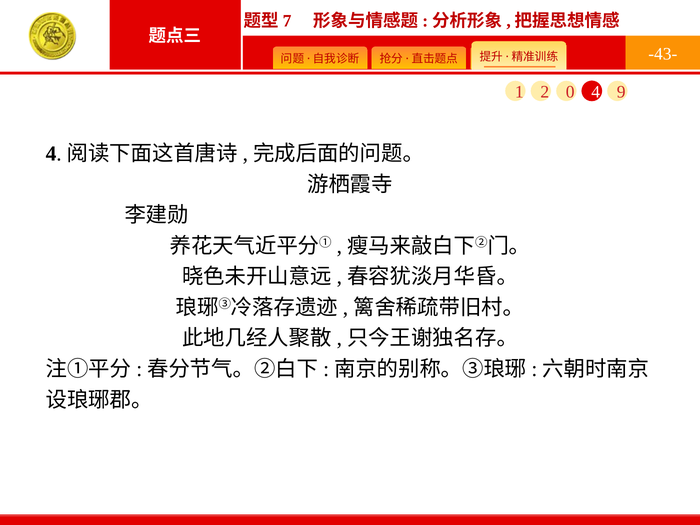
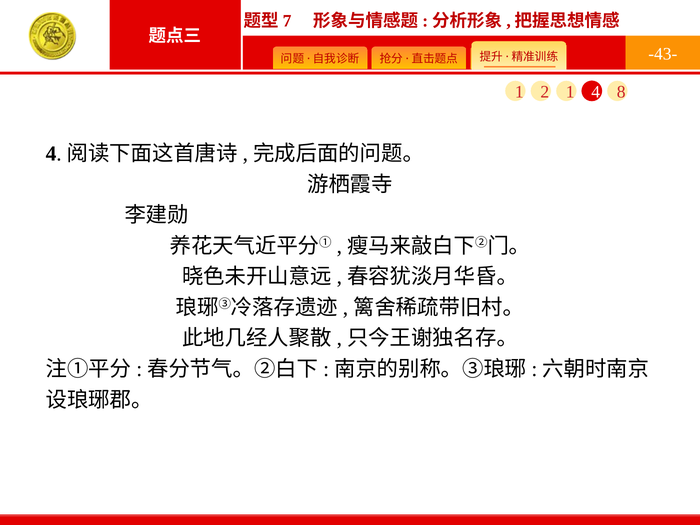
2 0: 0 -> 1 (570, 92)
9: 9 -> 8 (621, 92)
